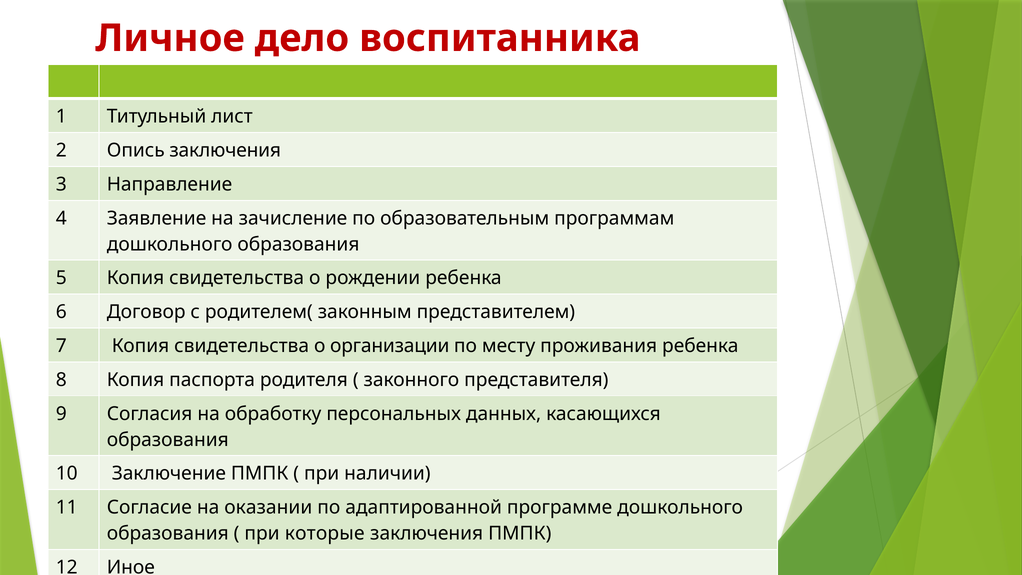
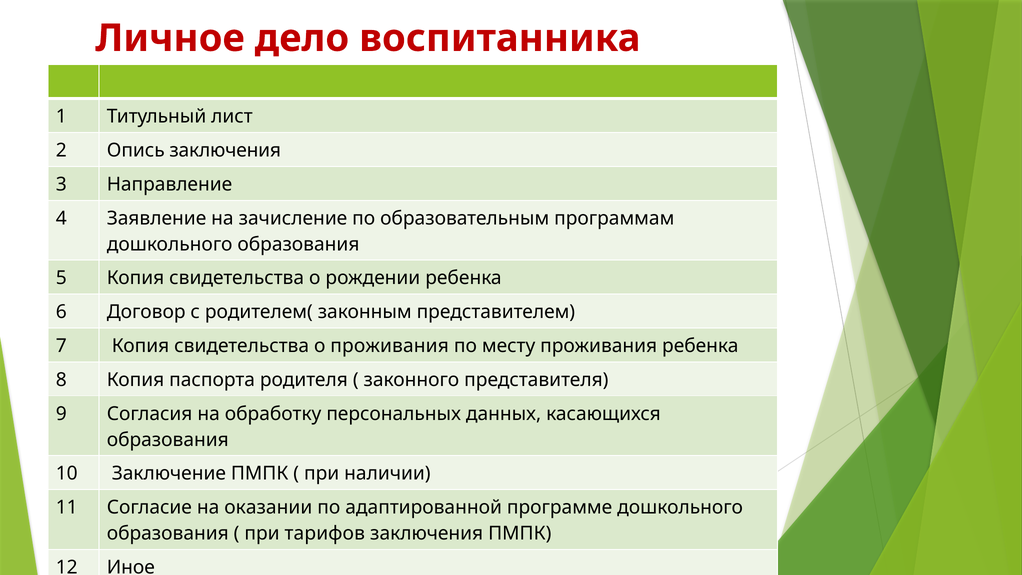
о организации: организации -> проживания (390, 346)
которые: которые -> тарифов (325, 533)
